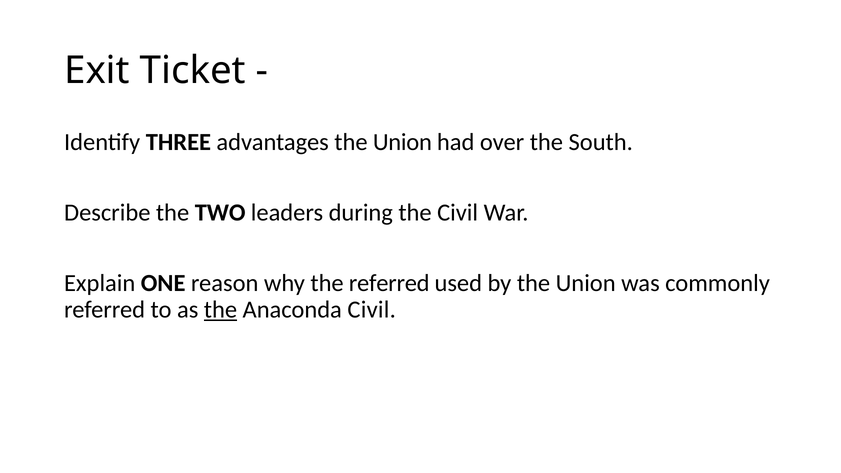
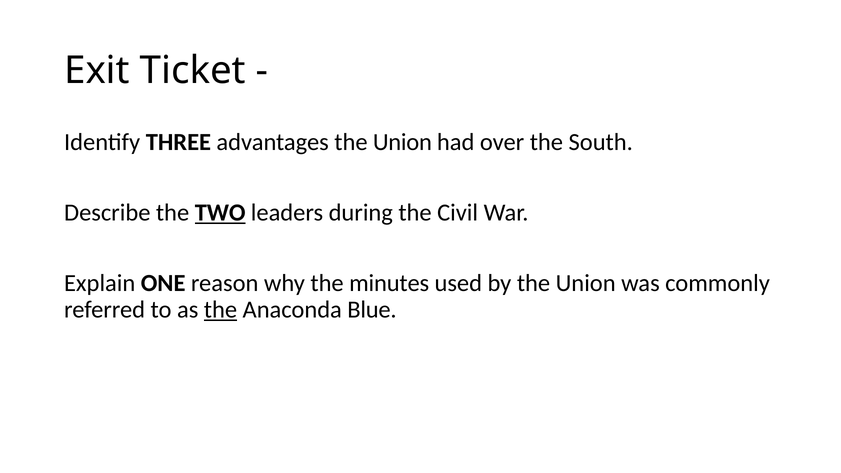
TWO underline: none -> present (220, 213)
the referred: referred -> minutes (389, 283)
Anaconda Civil: Civil -> Blue (372, 310)
